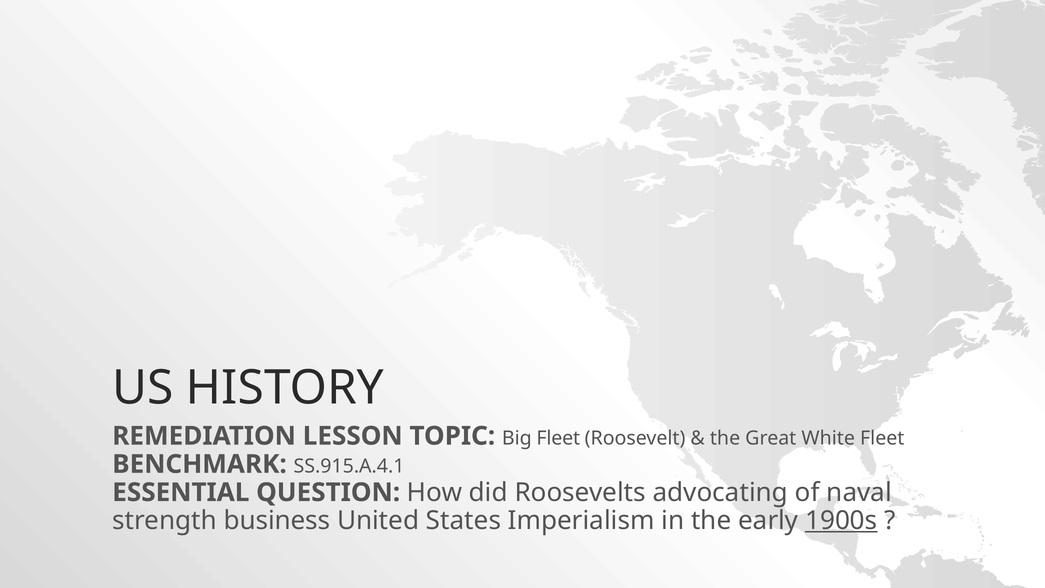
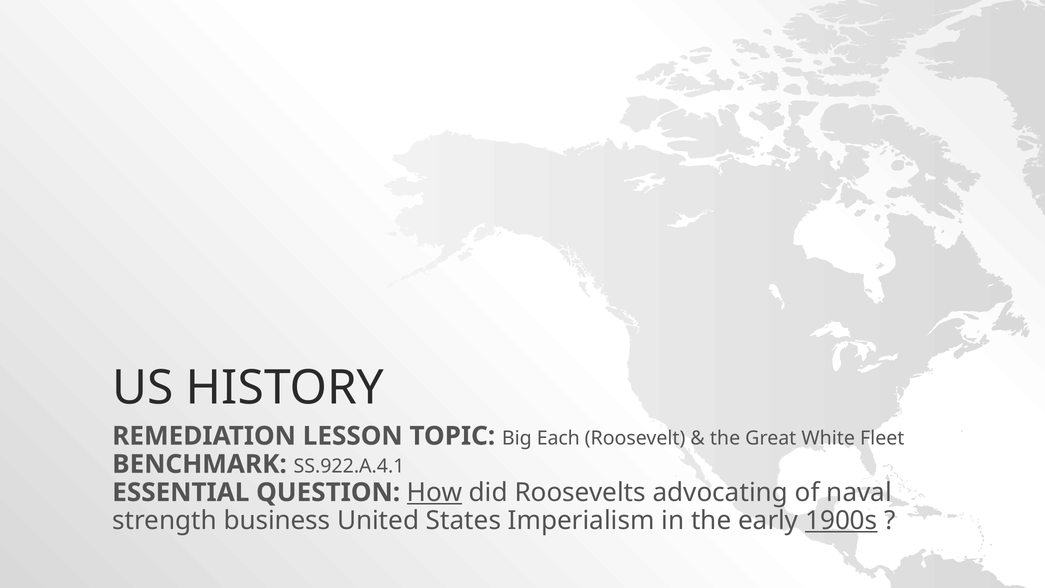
Big Fleet: Fleet -> Each (558, 438)
SS.915.A.4.1: SS.915.A.4.1 -> SS.922.A.4.1 (349, 466)
How underline: none -> present (435, 492)
